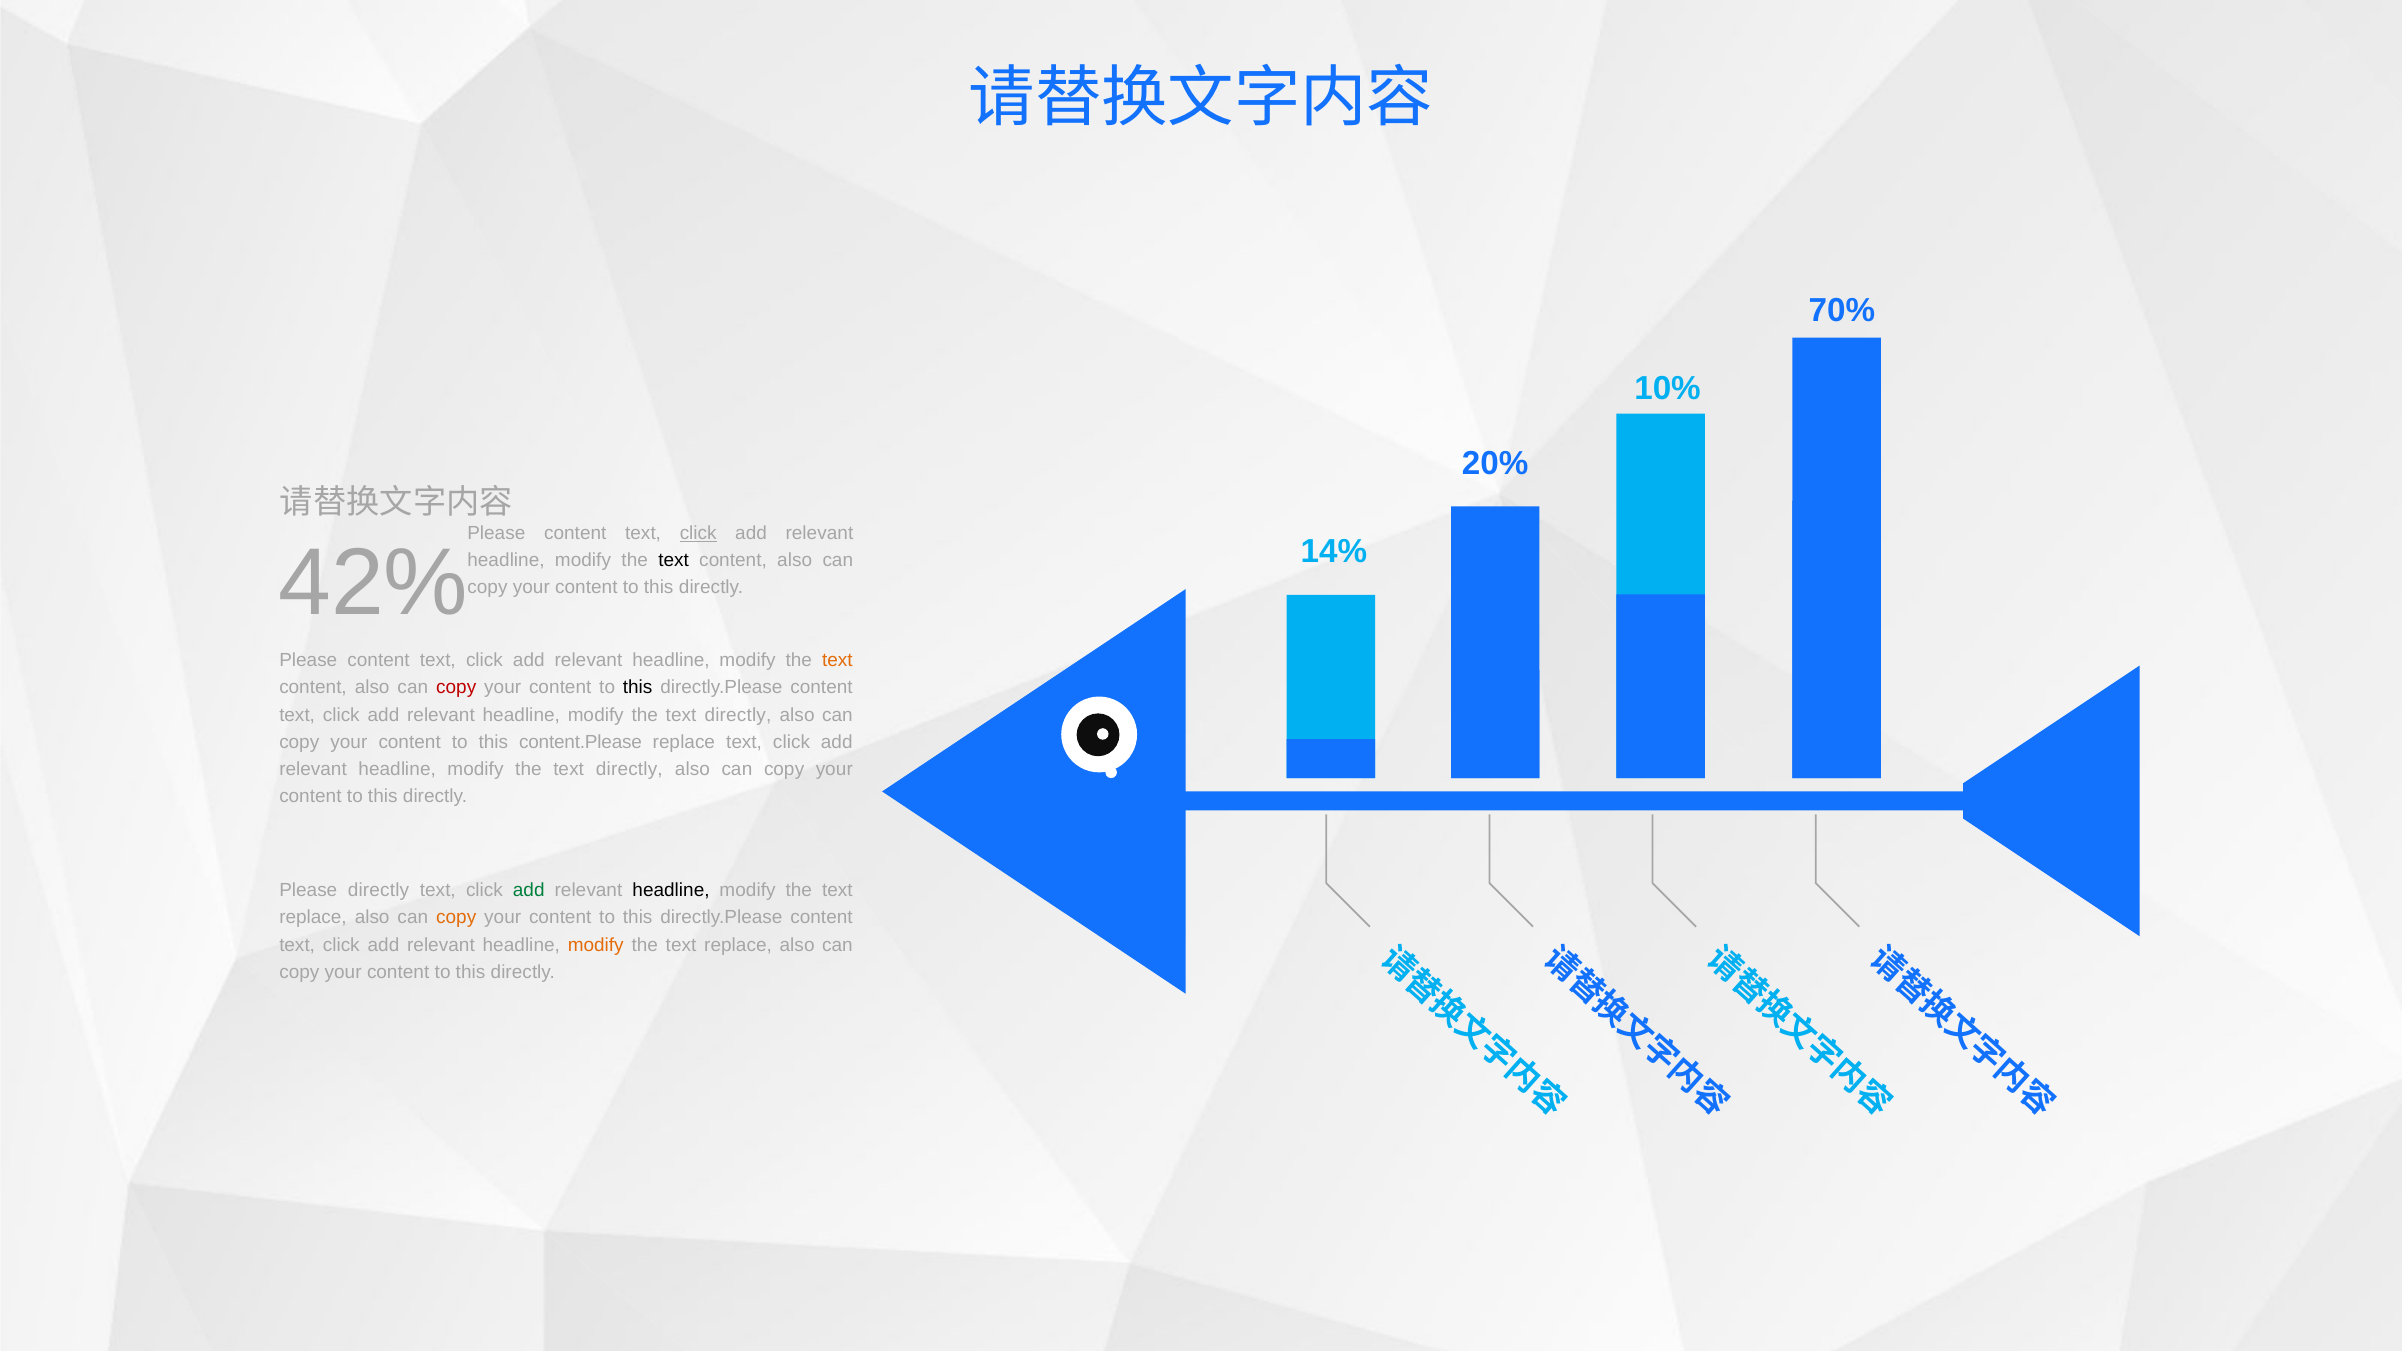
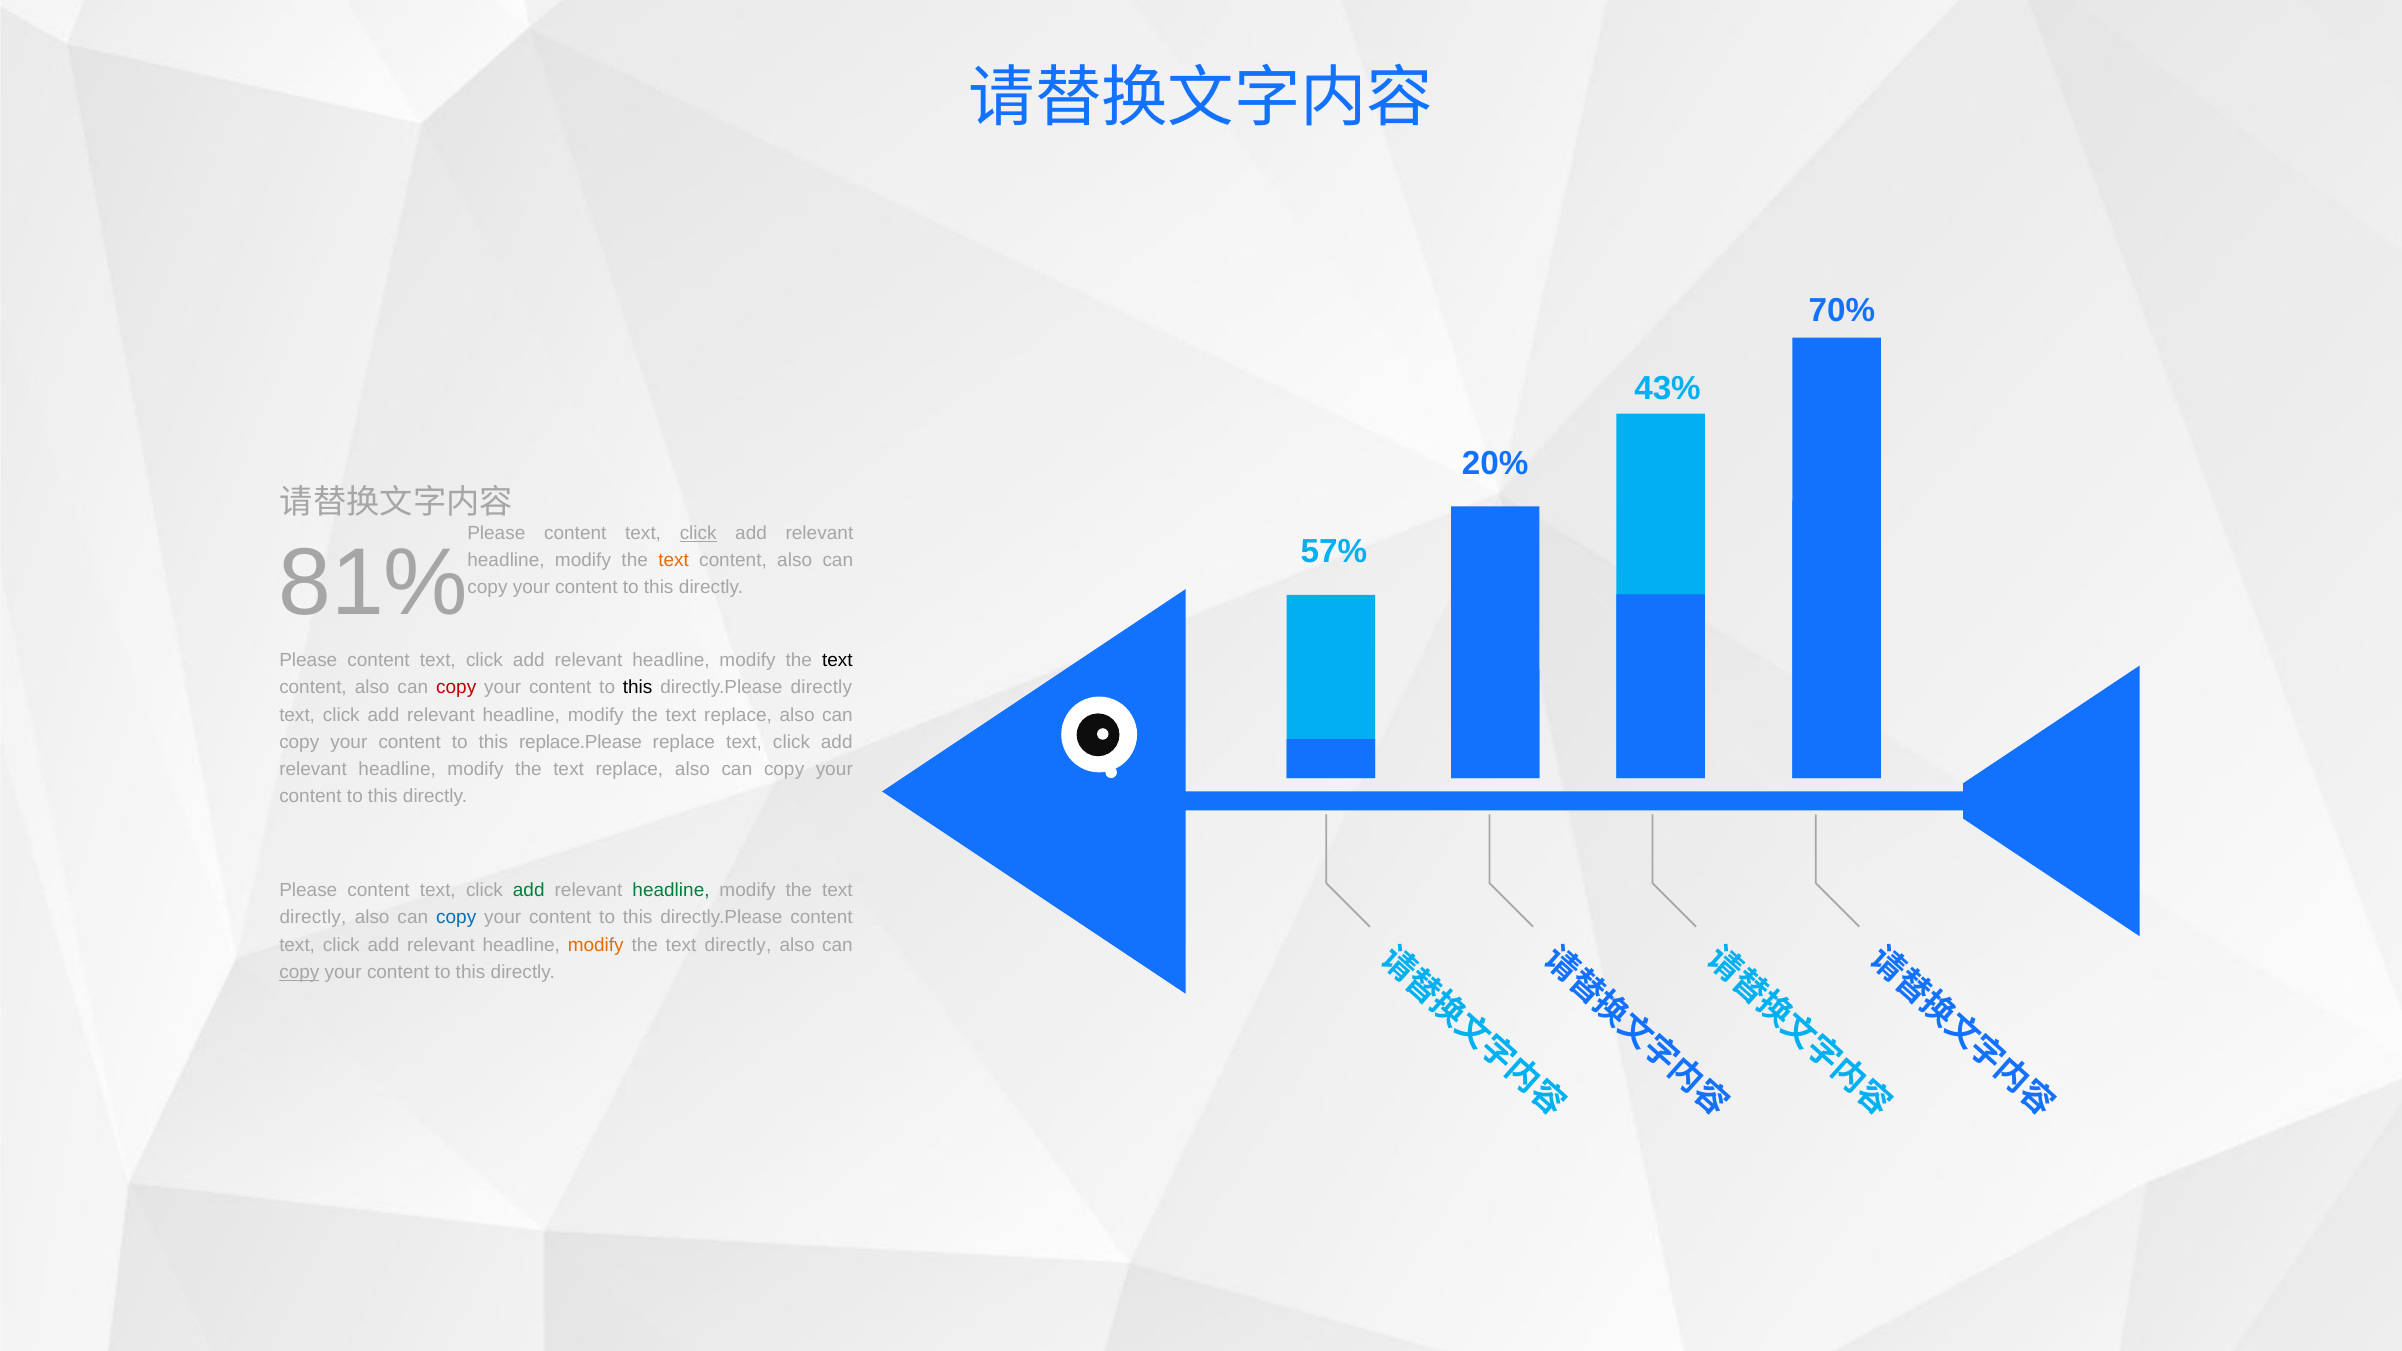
10%: 10% -> 43% (1668, 389)
14%: 14% -> 57% (1334, 552)
42%: 42% -> 81% (373, 584)
text colour: black -> orange (674, 560)
text colour: orange -> black (837, 660)
content: content -> directly (821, 688)
directly: directly -> replace (738, 715)
content.Please: content.Please -> replace.Please (581, 742)
directly: directly -> replace (629, 769)
directly: directly -> content (379, 890)
headline colour: black -> green (671, 890)
replace: replace -> directly (313, 918)
copy colour: orange -> blue (456, 918)
replace: replace -> directly (738, 945)
copy underline: none -> present (299, 972)
